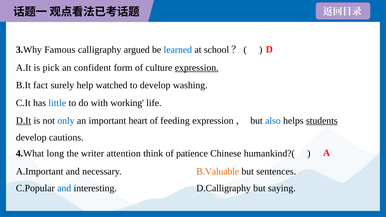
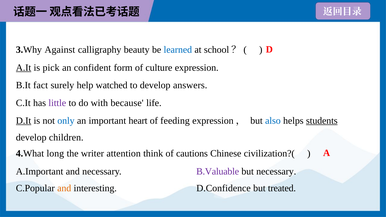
Famous: Famous -> Against (60, 50)
argued: argued -> beauty (137, 50)
A.It underline: none -> present (24, 68)
expression underline: present -> none (197, 68)
washing: washing -> answers (190, 85)
little colour: blue -> purple (57, 103)
working: working -> because (127, 103)
cautions: cautions -> children (66, 138)
patience: patience -> cautions (192, 153)
humankind?(: humankind?( -> civilization?( (269, 153)
B.Valuable colour: orange -> purple (218, 171)
but sentences: sentences -> necessary (276, 171)
and colour: blue -> orange (64, 188)
D.Calligraphy: D.Calligraphy -> D.Confidence (224, 188)
saying: saying -> treated (282, 188)
